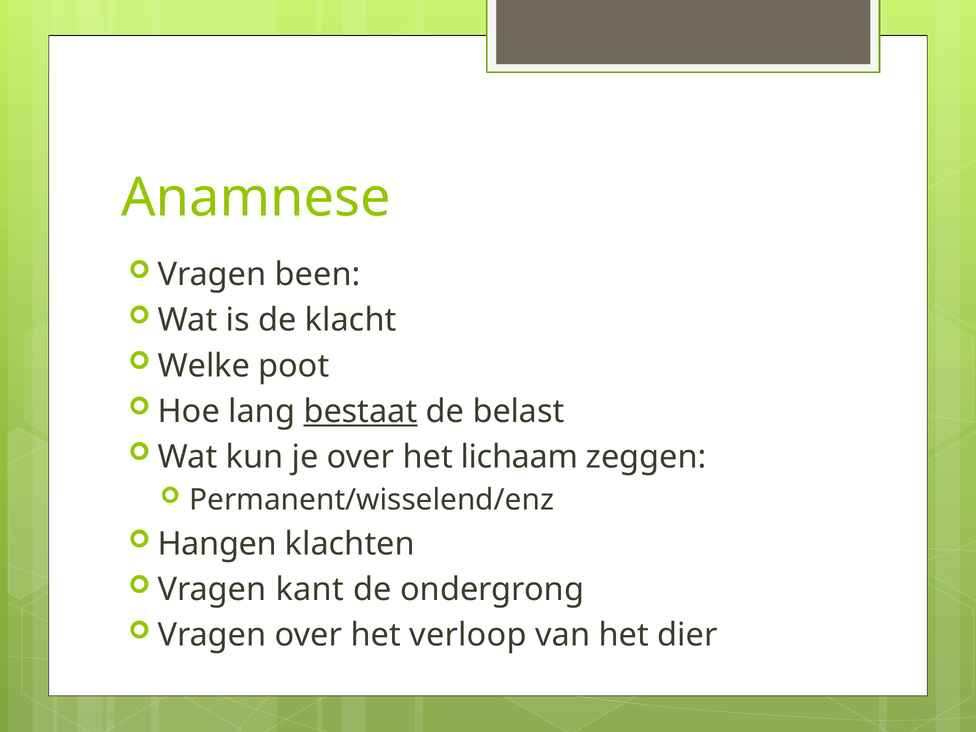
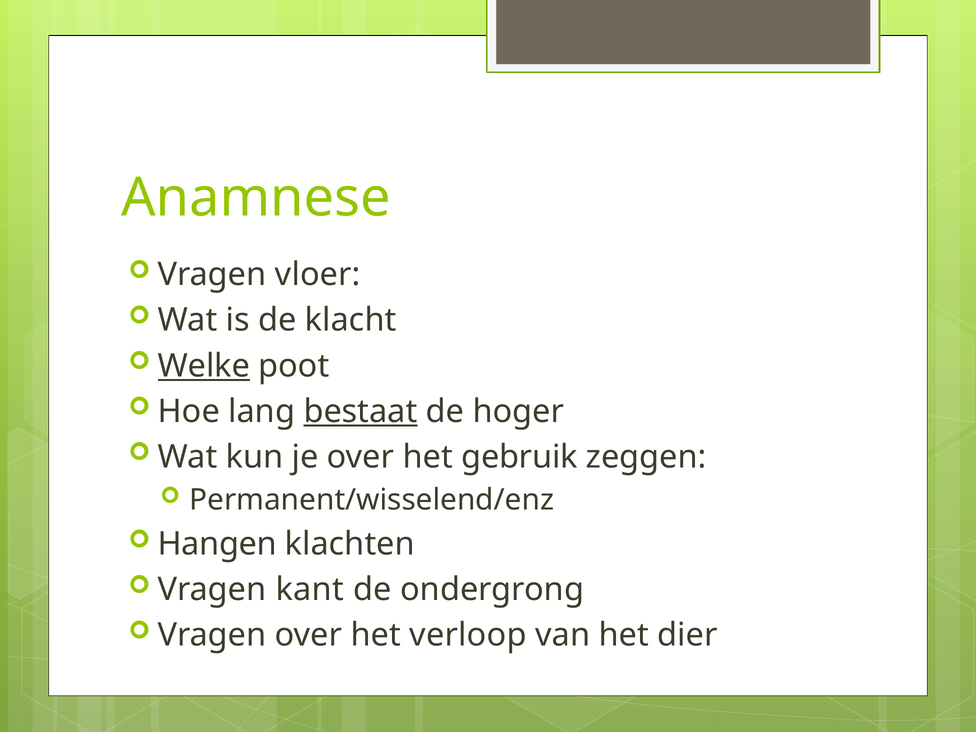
been: been -> vloer (318, 275)
Welke underline: none -> present (204, 366)
belast: belast -> hoger (518, 411)
lichaam: lichaam -> gebruik (519, 457)
